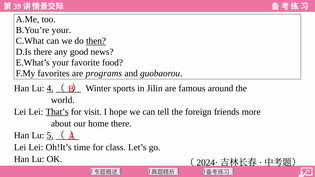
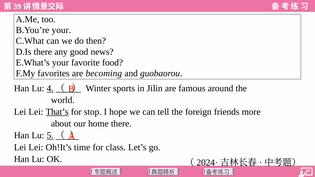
then underline: present -> none (96, 41)
programs: programs -> becoming (104, 73)
visit: visit -> stop (93, 112)
